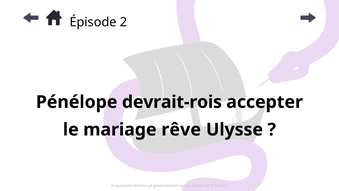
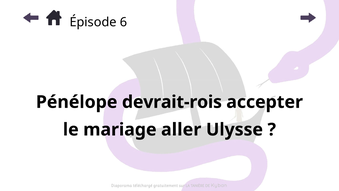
2: 2 -> 6 (123, 22)
rêve: rêve -> aller (181, 129)
